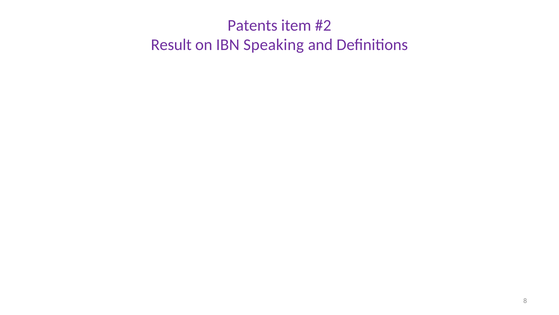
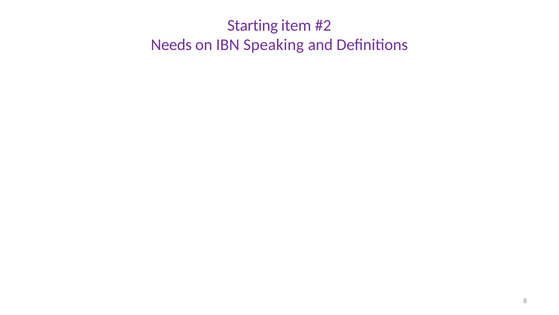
Patents: Patents -> Starting (253, 25)
Result: Result -> Needs (171, 45)
